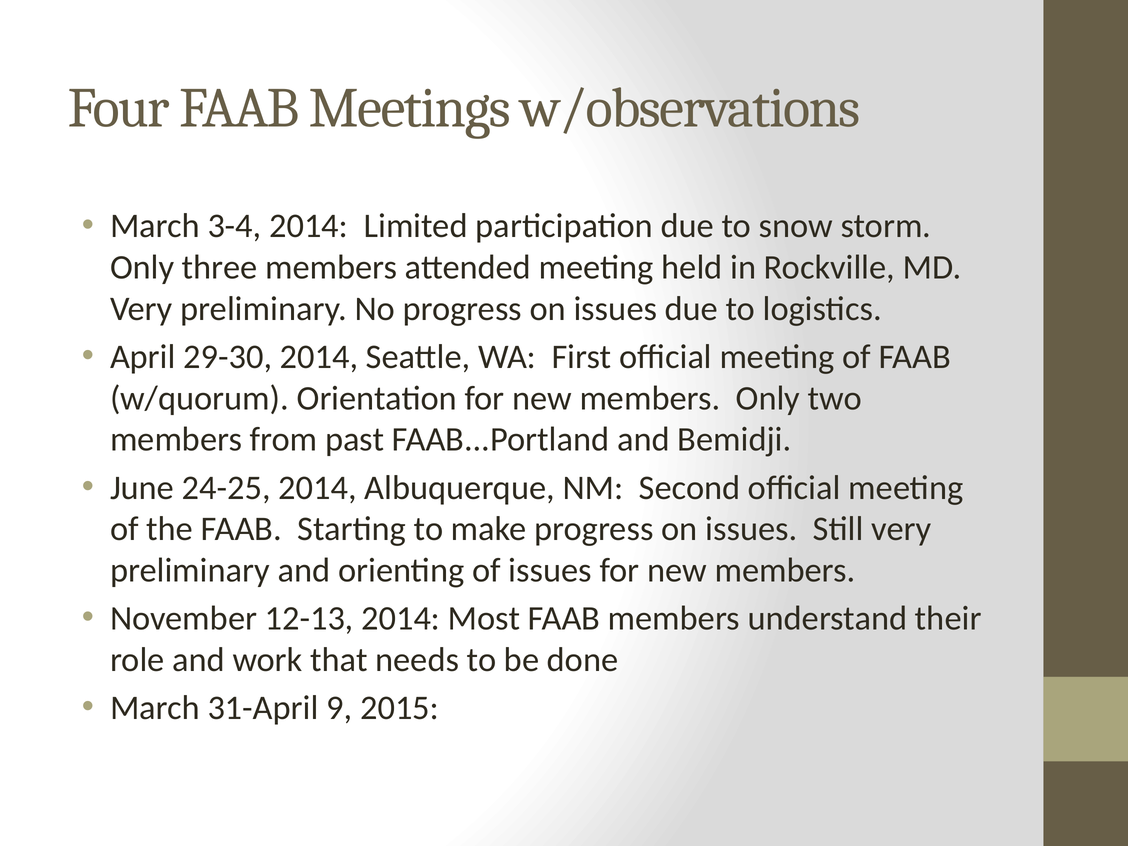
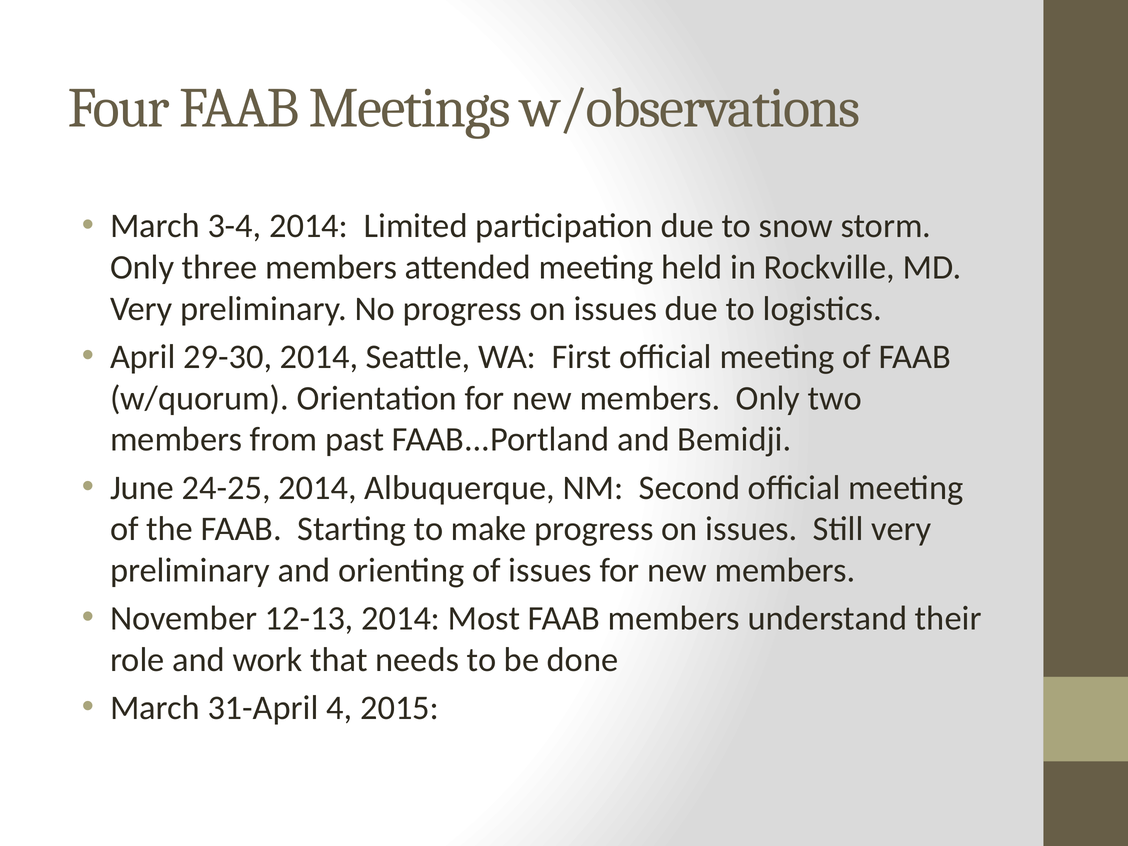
9: 9 -> 4 (339, 708)
